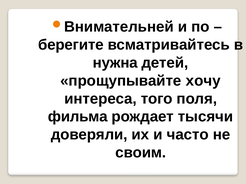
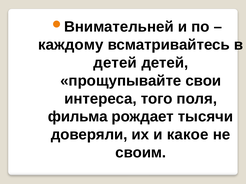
берегите: берегите -> каждому (71, 45)
нужна: нужна -> детей (115, 63)
хочу: хочу -> свои (203, 81)
часто: часто -> какое (188, 135)
